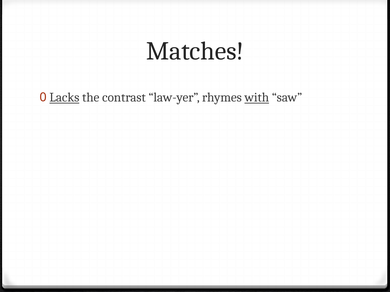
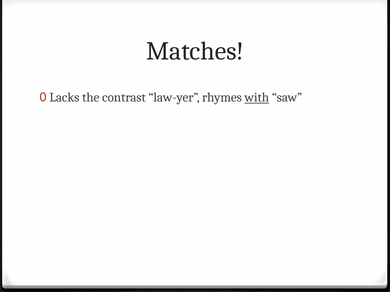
Lacks underline: present -> none (64, 98)
